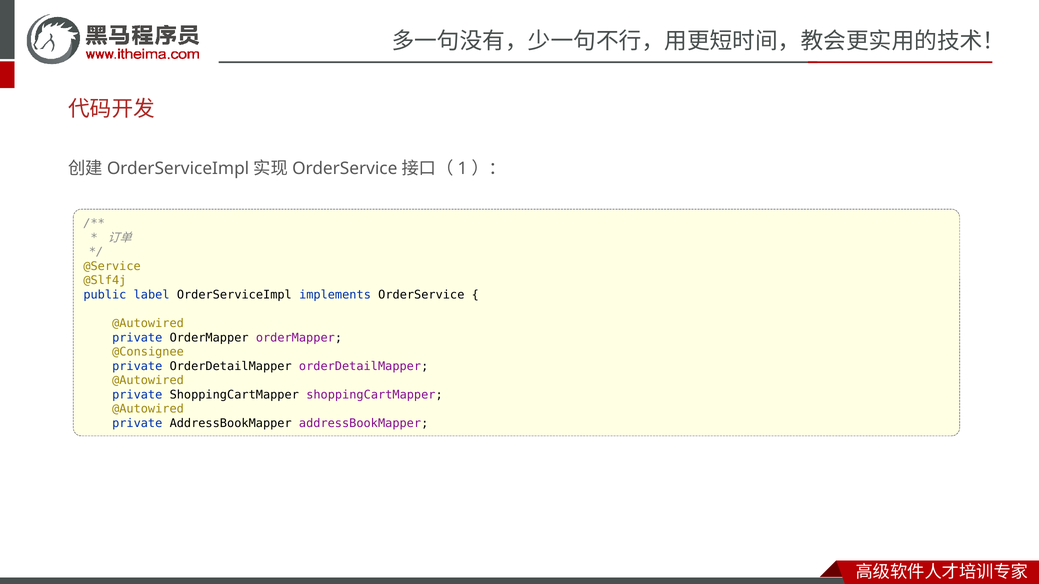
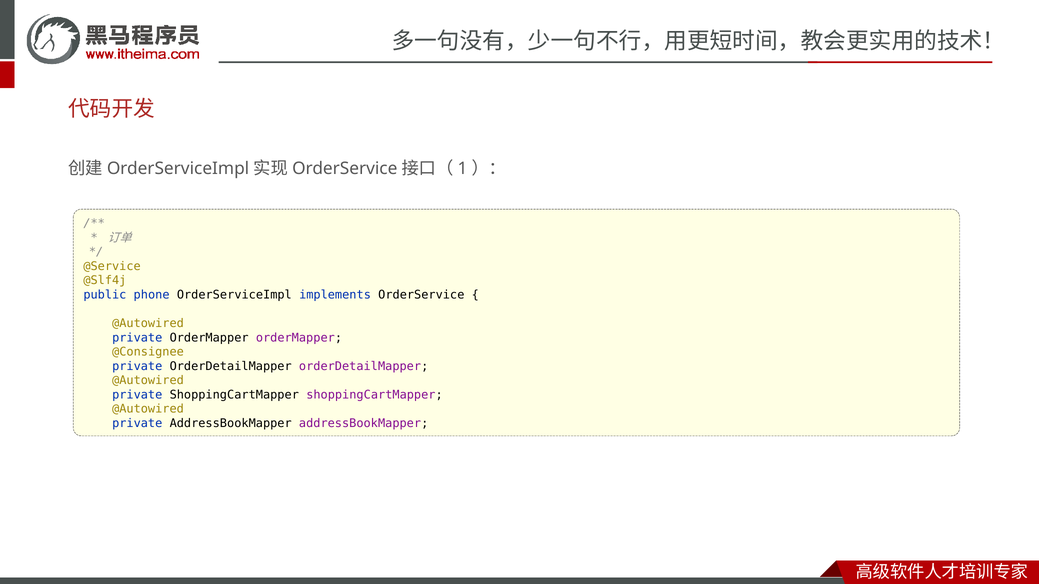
label: label -> phone (152, 295)
